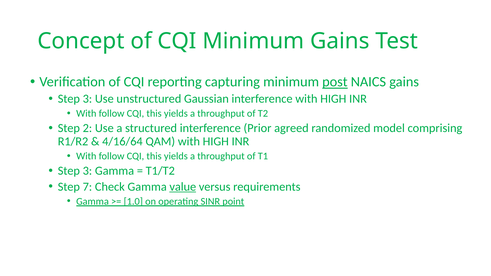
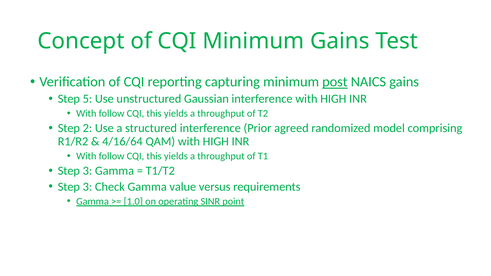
3: 3 -> 5 (87, 99)
7: 7 -> 3 (87, 187)
value underline: present -> none (183, 187)
